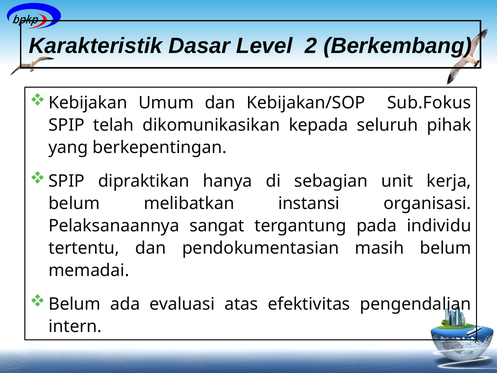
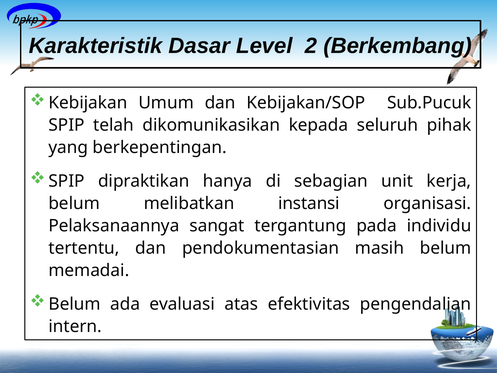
Sub.Fokus: Sub.Fokus -> Sub.Pucuk (429, 103)
